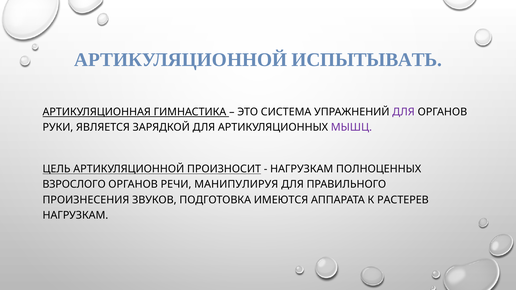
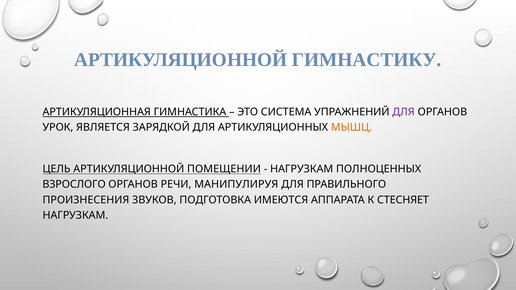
ИСПЫТЫВАТЬ: ИСПЫТЫВАТЬ -> ГИМНАСТИКУ (367, 60)
РУКИ: РУКИ -> УРОК (58, 127)
МЫШЦ colour: purple -> orange (351, 127)
ПРОИЗНОСИТ: ПРОИЗНОСИТ -> ПОМЕЩЕНИИ (224, 169)
РАСТЕРЕВ: РАСТЕРЕВ -> СТЕСНЯЕТ (403, 200)
